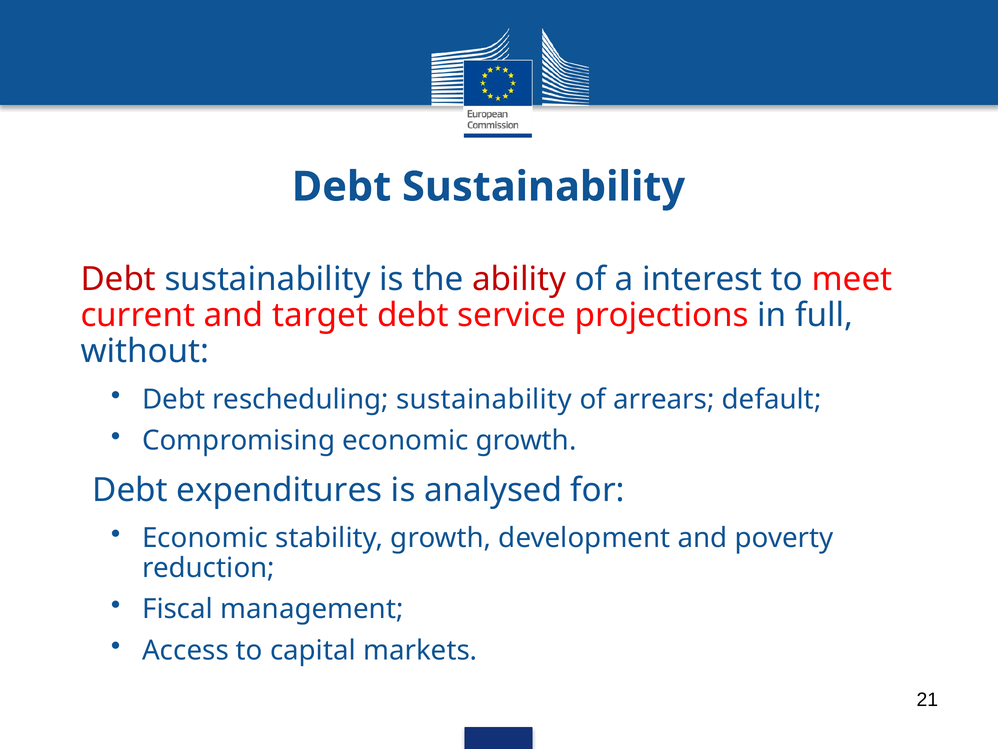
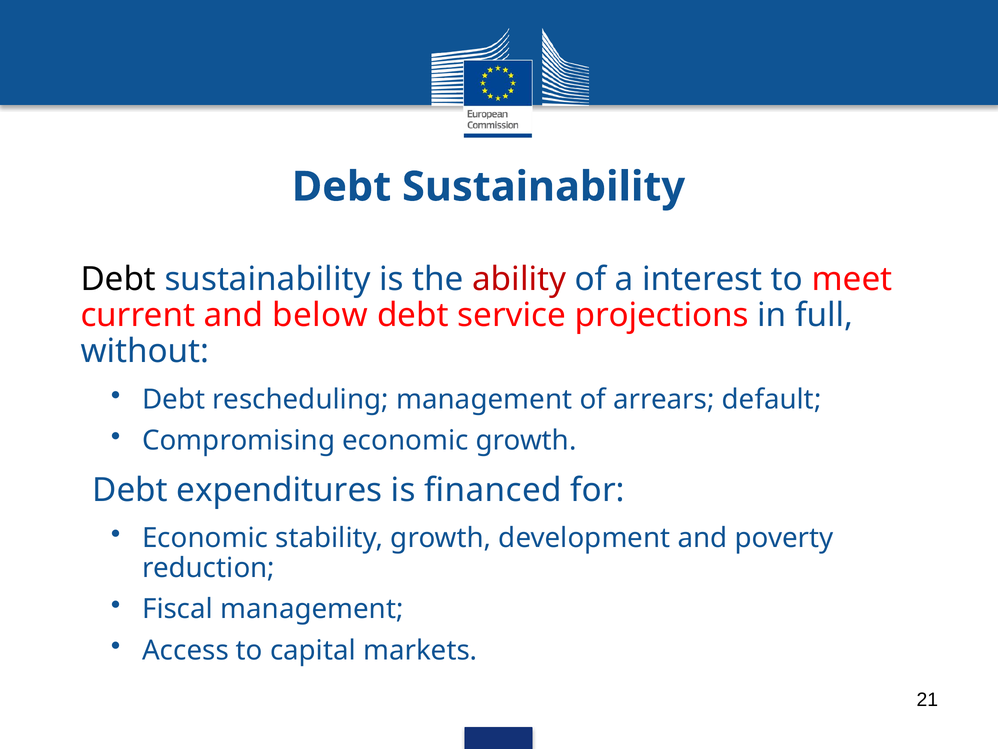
Debt colour: red -> black (118, 279)
target: target -> below (320, 315)
rescheduling sustainability: sustainability -> management (484, 399)
analysed: analysed -> financed (493, 490)
